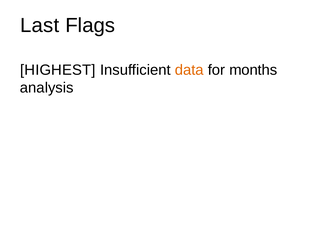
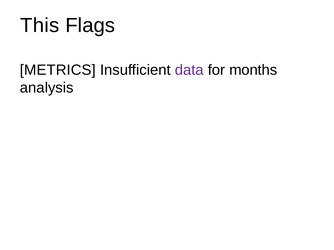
Last: Last -> This (40, 25)
HIGHEST: HIGHEST -> METRICS (58, 70)
data colour: orange -> purple (189, 70)
